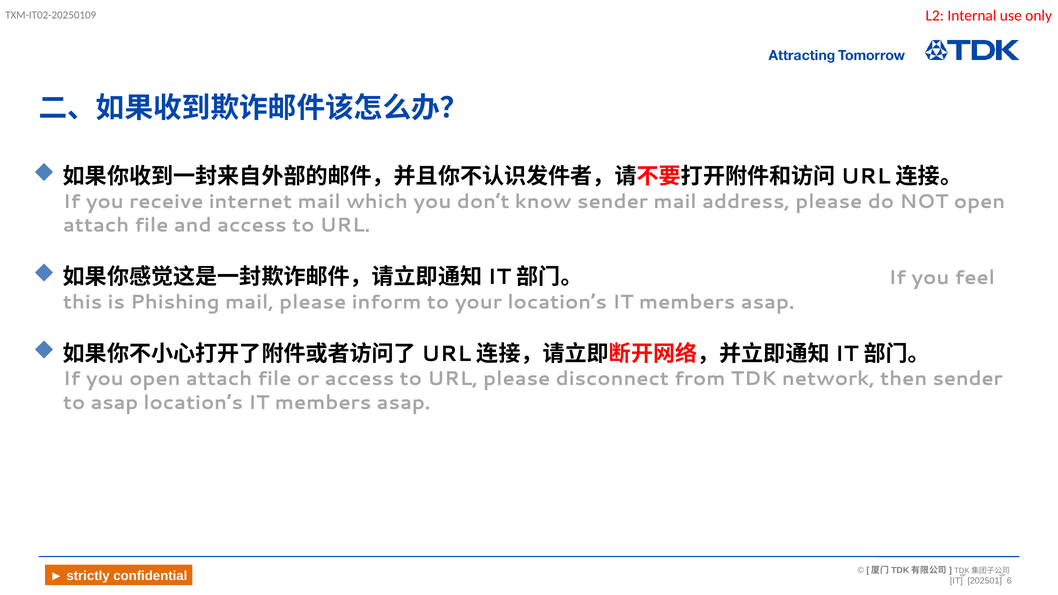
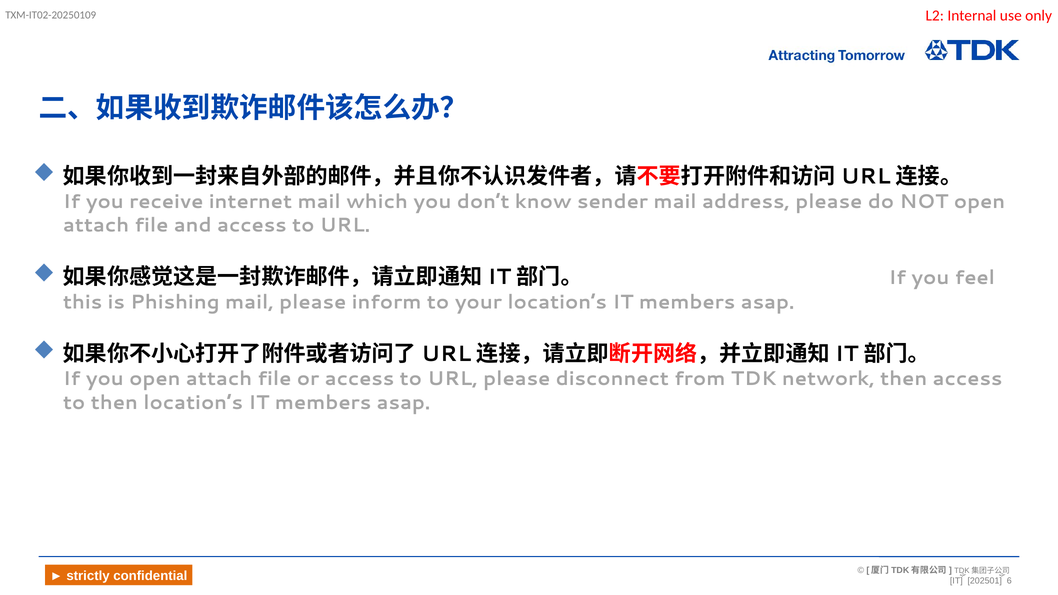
then sender: sender -> access (967, 379)
to asap: asap -> then (114, 402)
